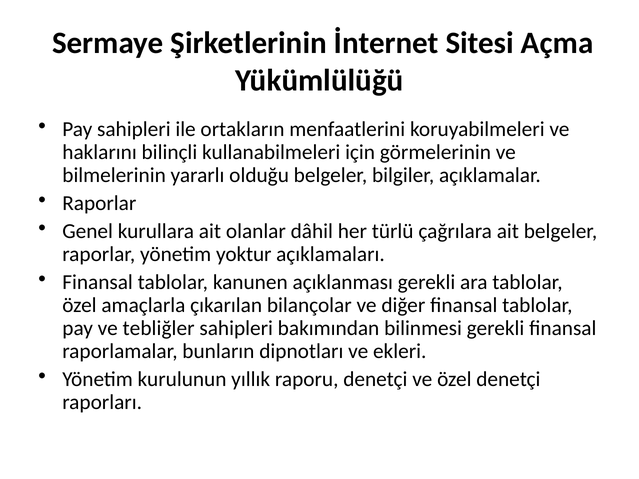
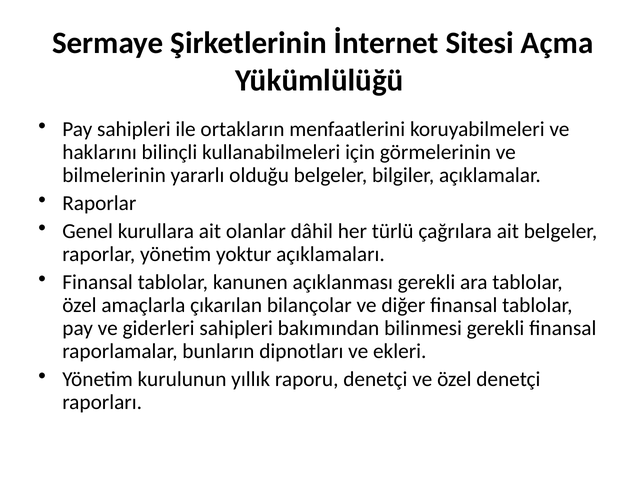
tebliğler: tebliğler -> giderleri (159, 329)
